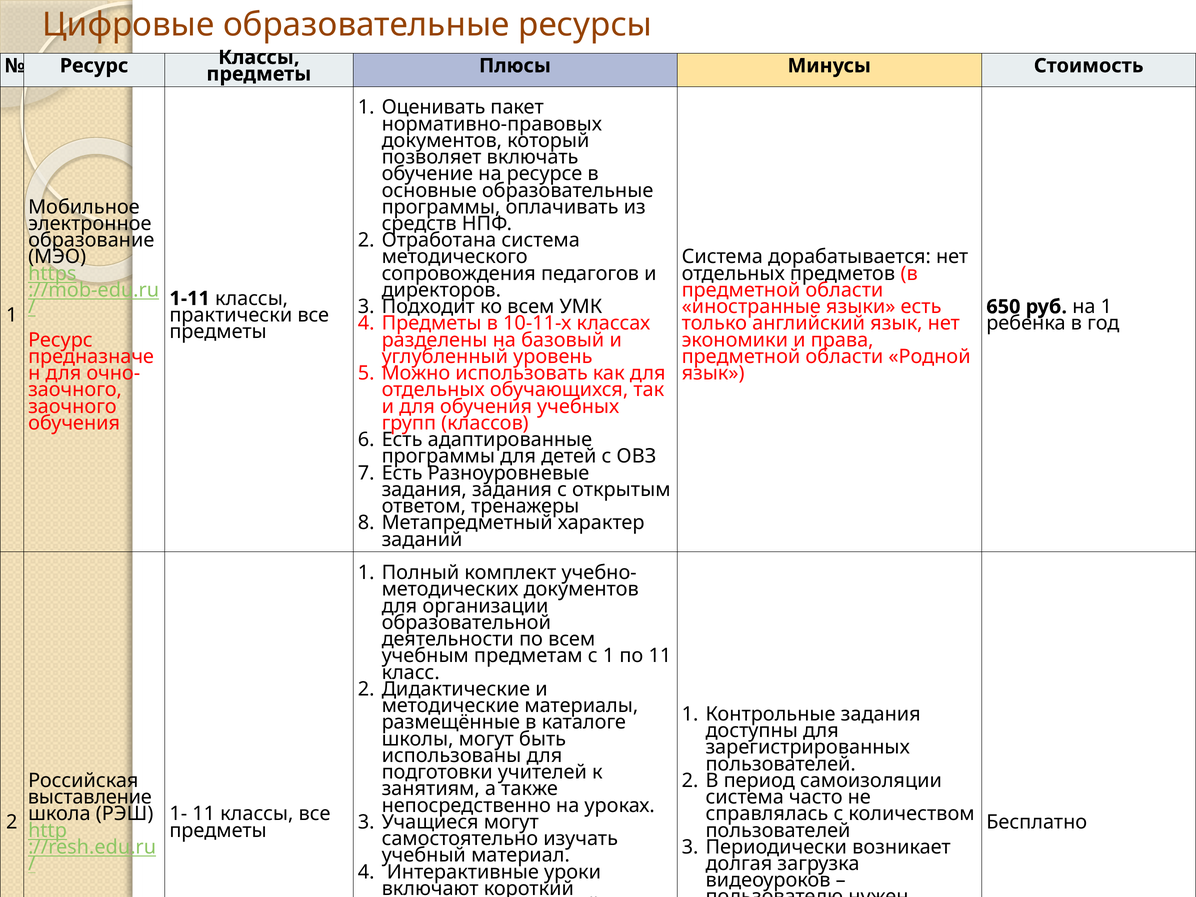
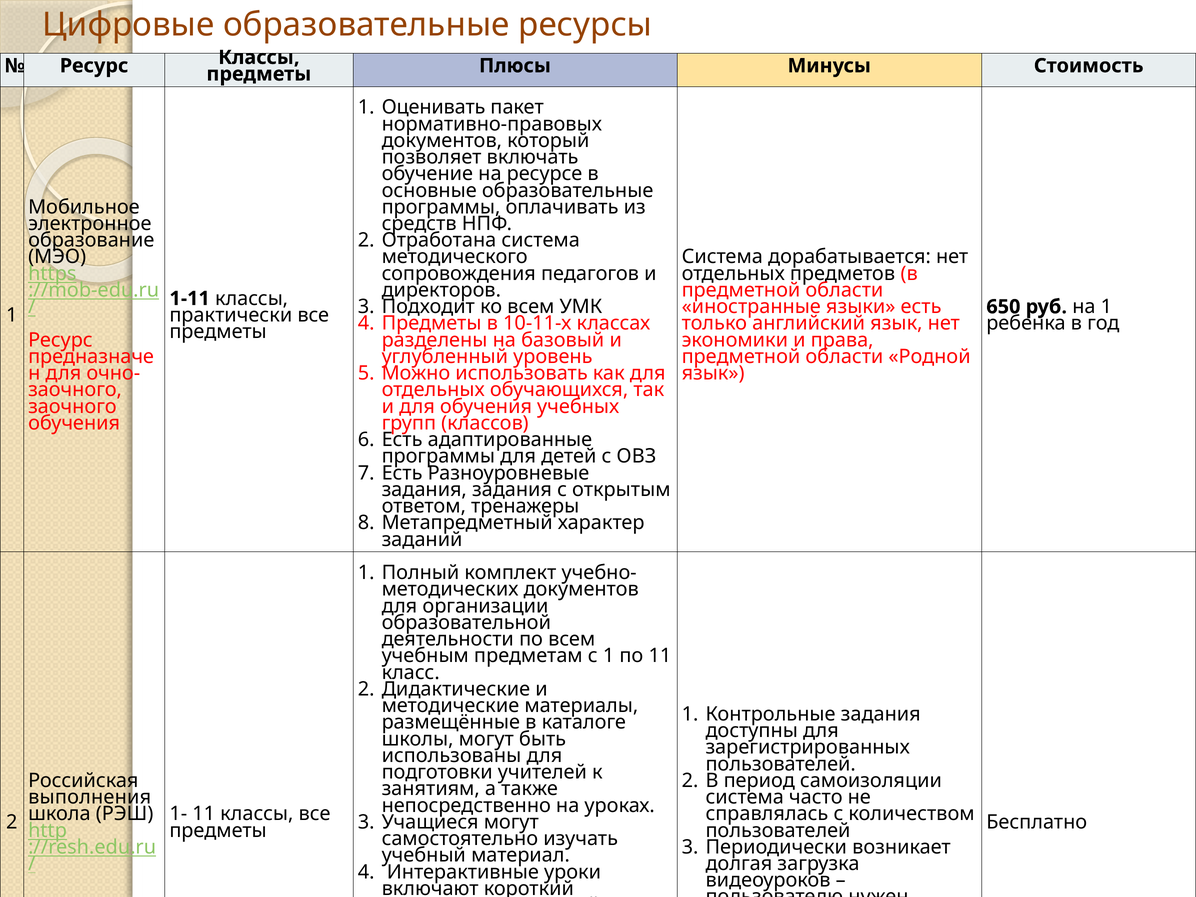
выставление: выставление -> выполнения (90, 797)
